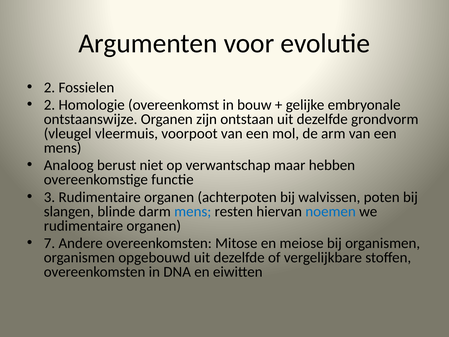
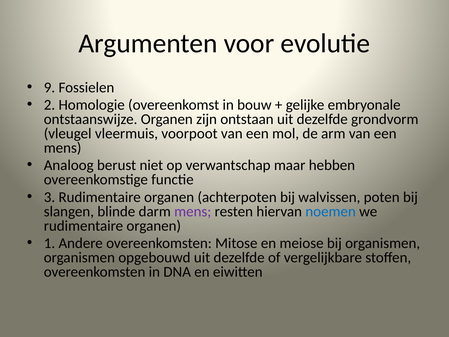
2: 2 -> 9 (49, 87)
mens colour: blue -> purple (193, 211)
7: 7 -> 1 (49, 243)
